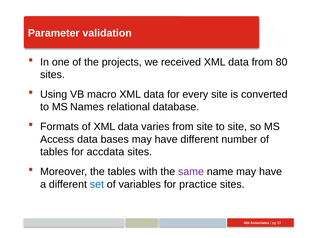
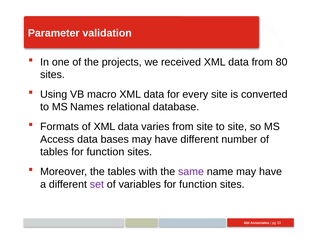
tables for accdata: accdata -> function (105, 152)
set colour: blue -> purple (97, 184)
variables for practice: practice -> function (198, 184)
